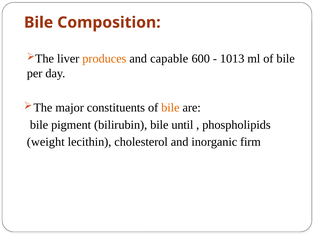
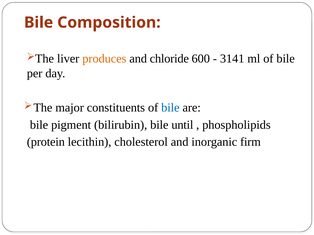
capable: capable -> chloride (169, 59)
1013: 1013 -> 3141 (232, 59)
bile colour: orange -> blue (170, 108)
weight: weight -> protein (46, 142)
